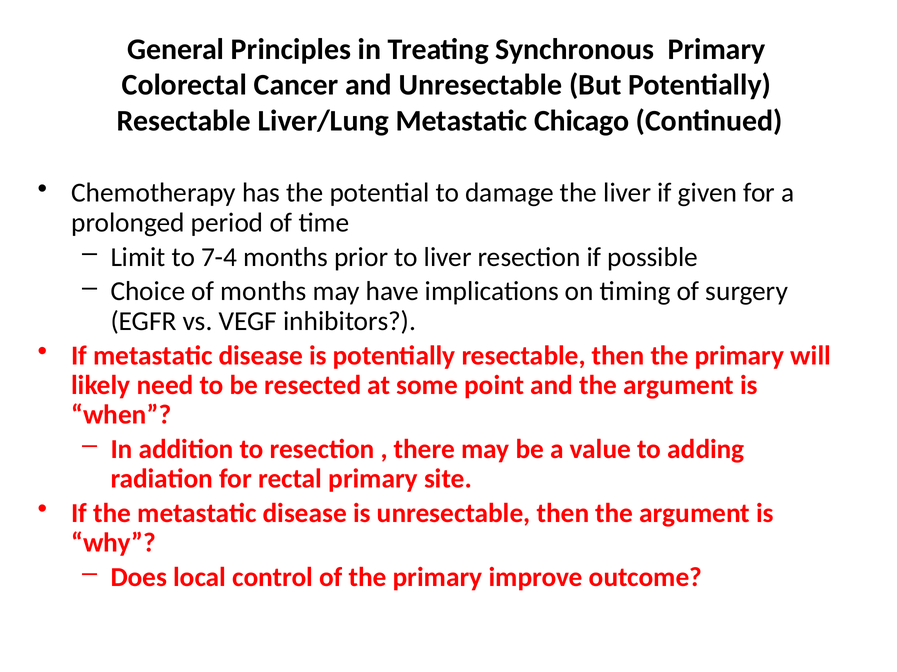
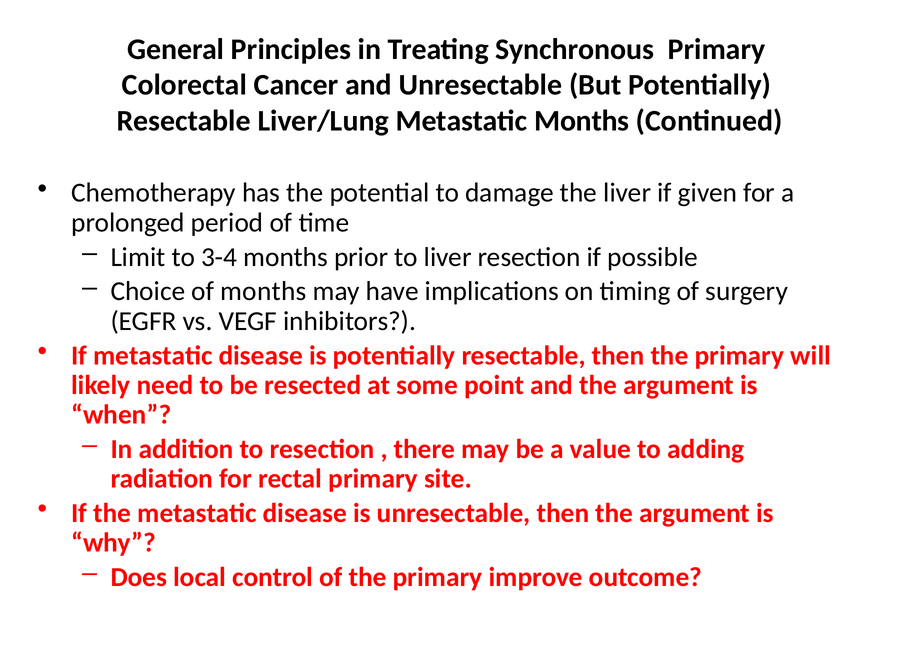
Metastatic Chicago: Chicago -> Months (582, 121)
7-4: 7-4 -> 3-4 (219, 257)
